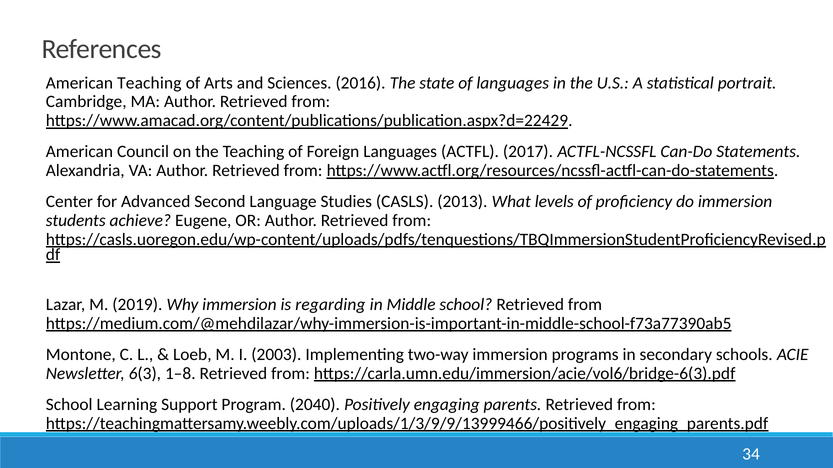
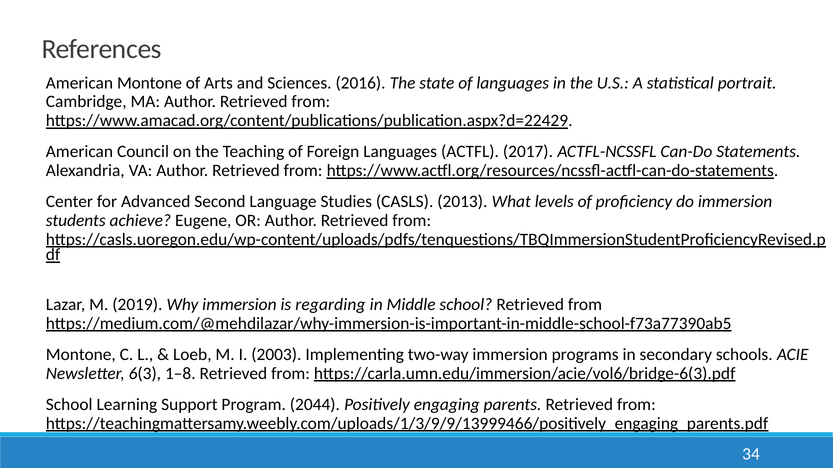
American Teaching: Teaching -> Montone (150, 83)
2040: 2040 -> 2044 (315, 405)
